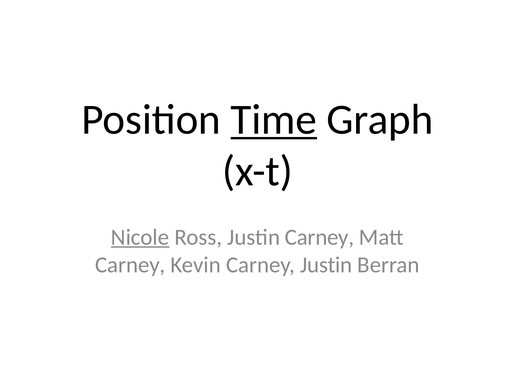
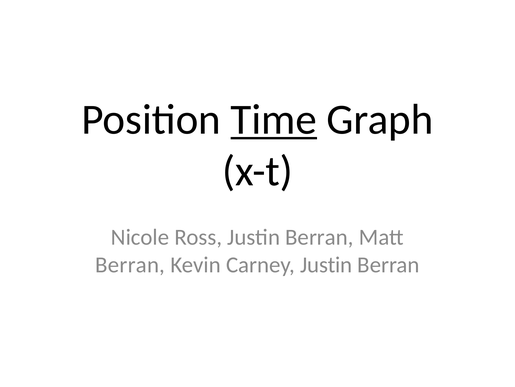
Nicole underline: present -> none (140, 237)
Ross Justin Carney: Carney -> Berran (319, 237)
Carney: Carney -> Berran (130, 264)
